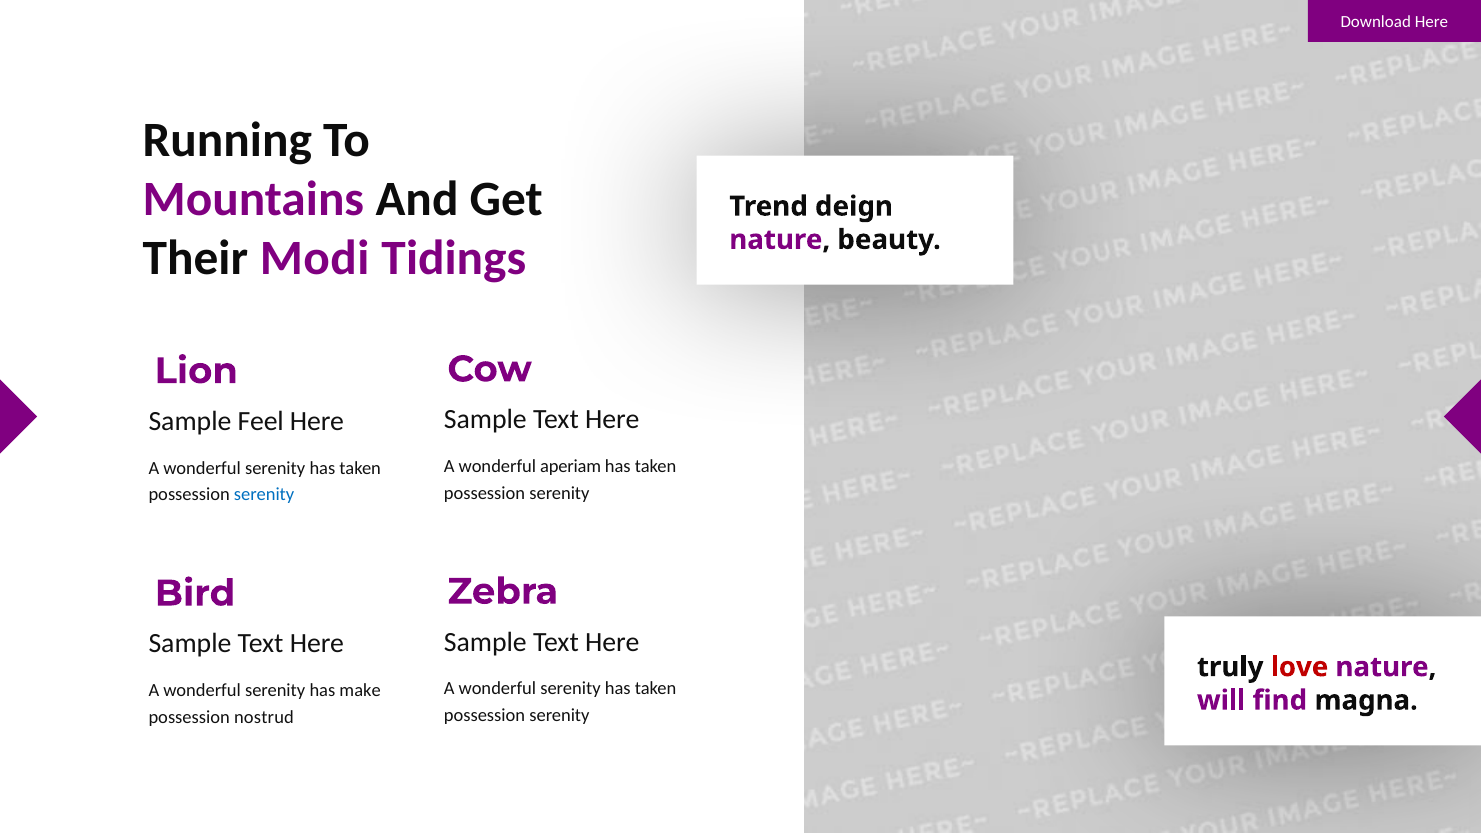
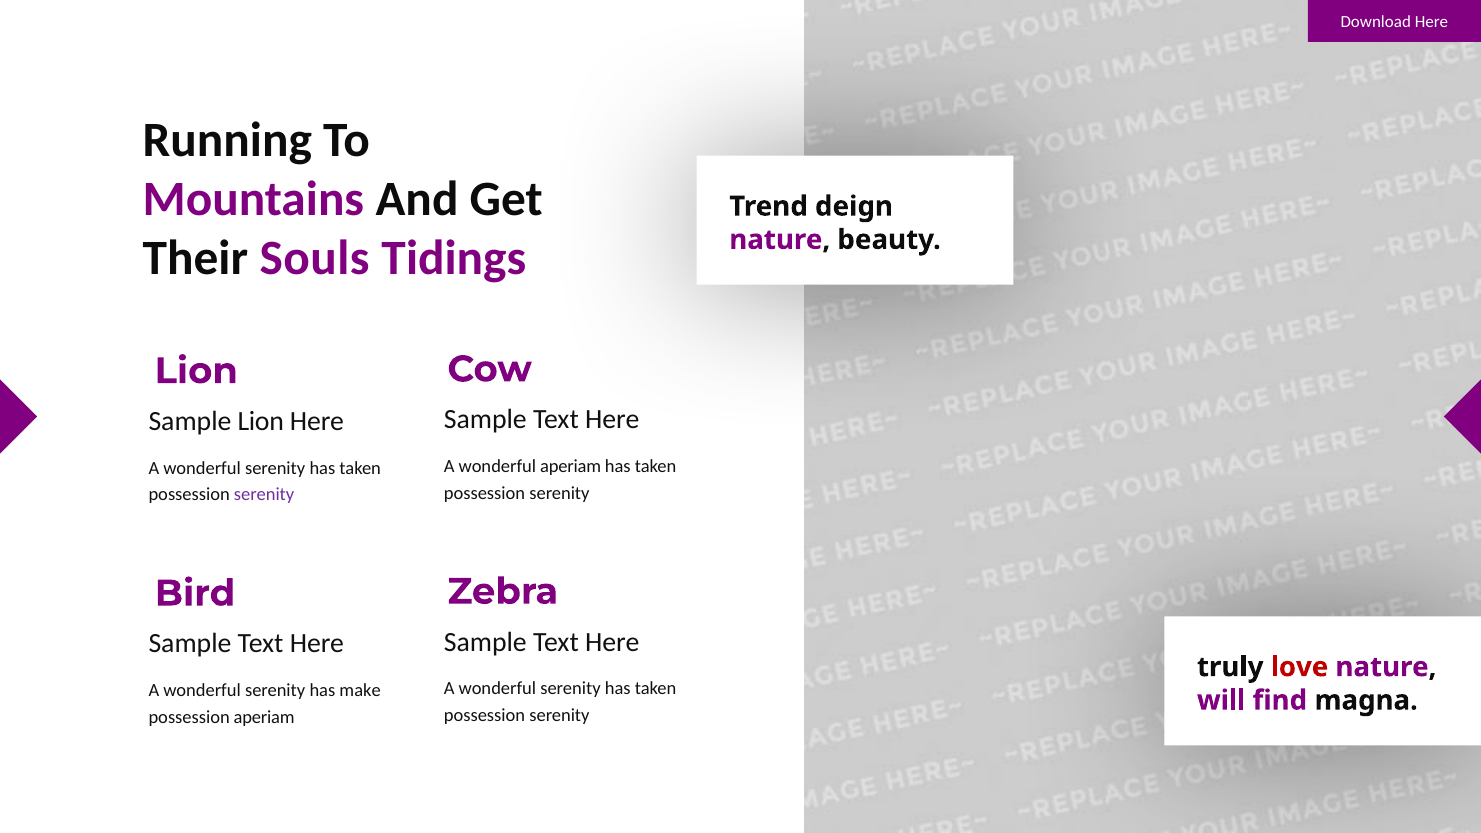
Modi: Modi -> Souls (315, 259)
Sample Feel: Feel -> Lion (261, 421)
serenity colour: blue -> purple (264, 495)
possession nostrud: nostrud -> aperiam (264, 717)
